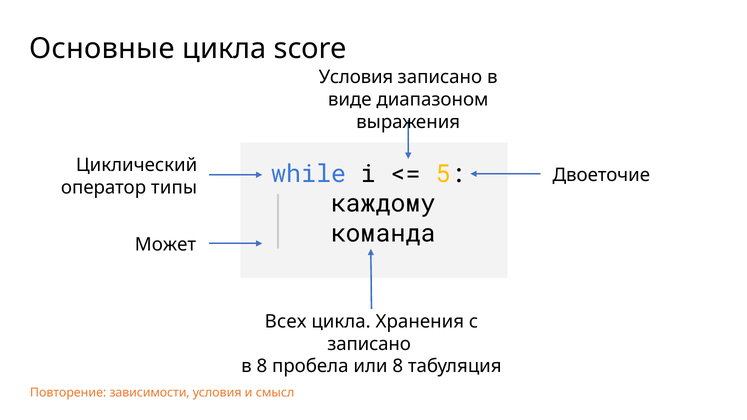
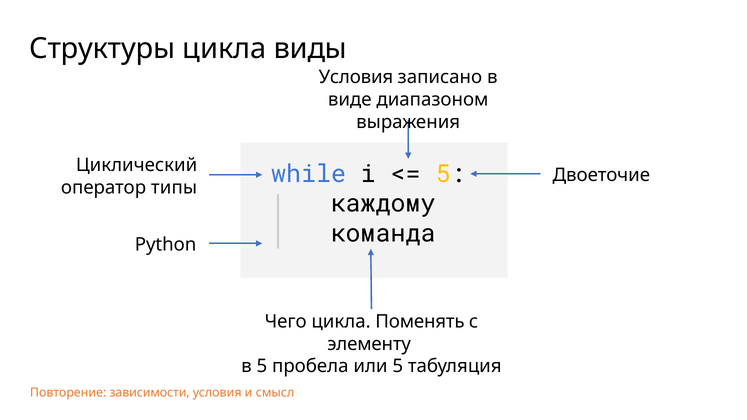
Основные: Основные -> Структуры (102, 49)
score: score -> виды (310, 49)
Может: Может -> Python (166, 245)
Всех: Всех -> Чего (286, 322)
Хранения: Хранения -> Поменять (420, 322)
записано: записано -> элементу (369, 344)
в 8: 8 -> 5 (262, 367)
или 8: 8 -> 5 (398, 367)
